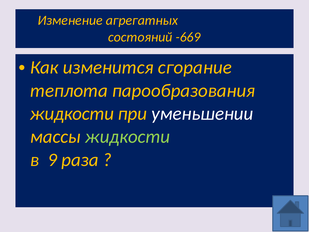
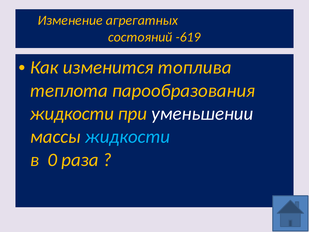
-669: -669 -> -619 (188, 37)
сгорание: сгорание -> топлива (195, 67)
жидкости colour: light green -> light blue (128, 137)
9: 9 -> 0 (52, 160)
